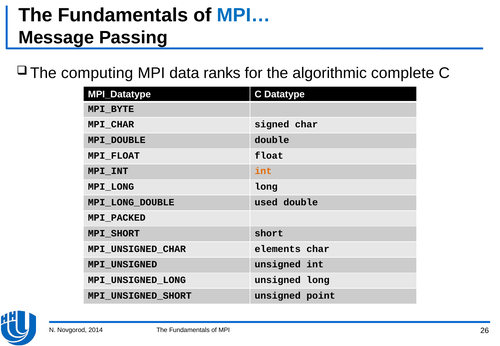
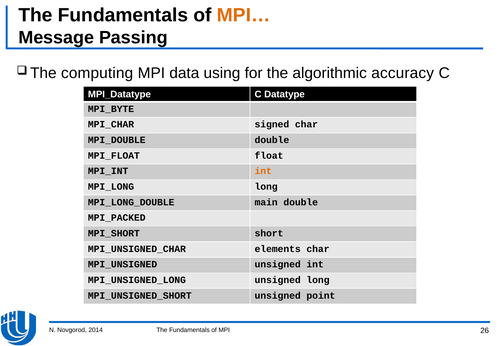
MPI… colour: blue -> orange (244, 15)
ranks: ranks -> using (222, 73)
complete: complete -> accuracy (403, 73)
used: used -> main (266, 202)
